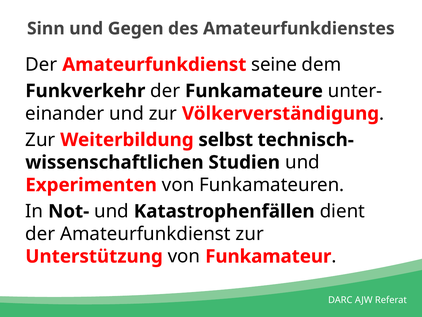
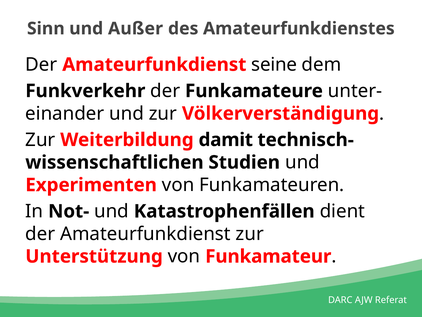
Gegen: Gegen -> Außer (136, 29)
selbst: selbst -> damit (226, 140)
